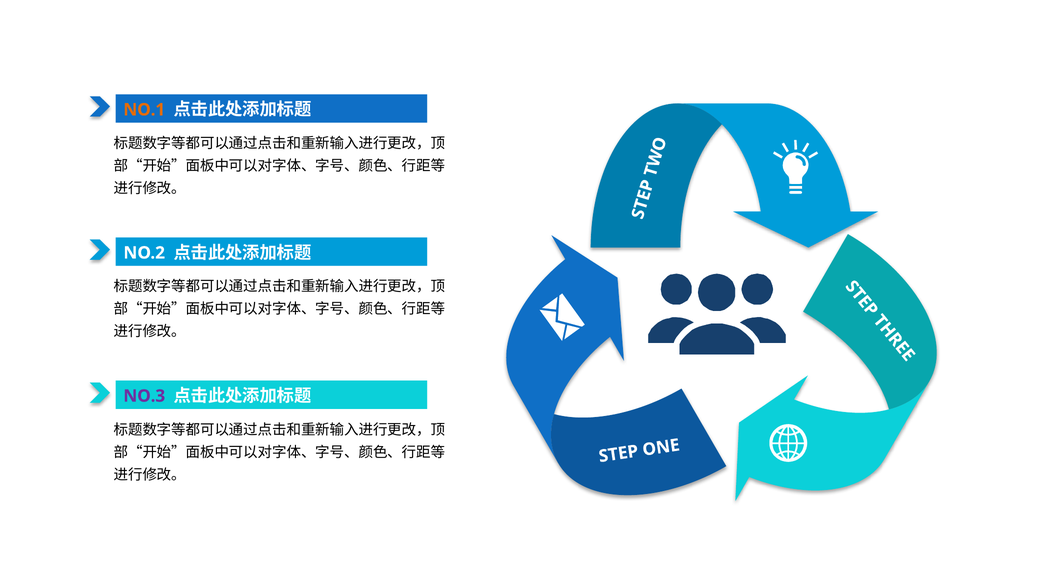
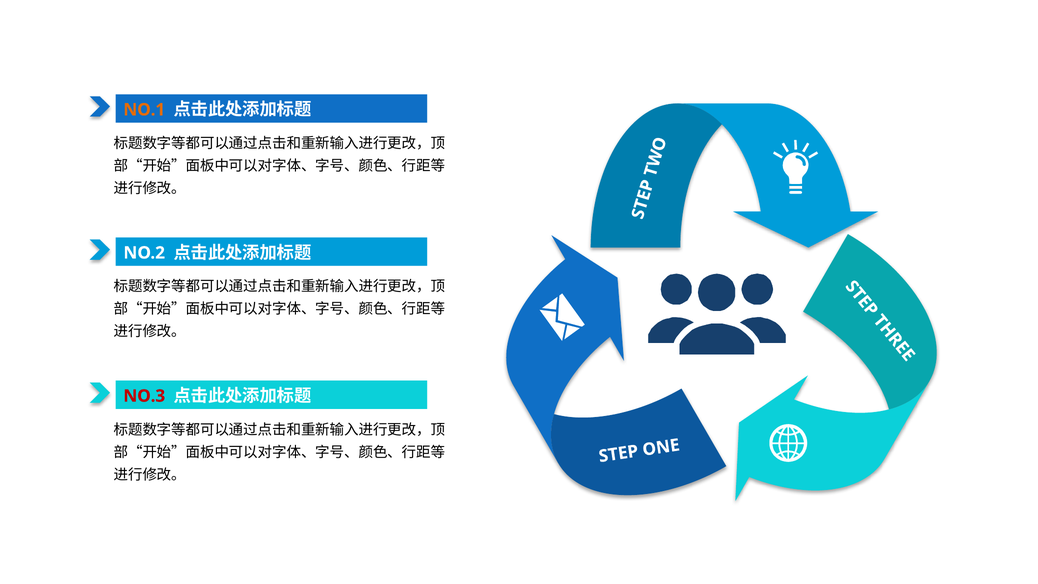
NO.3 colour: purple -> red (144, 396)
